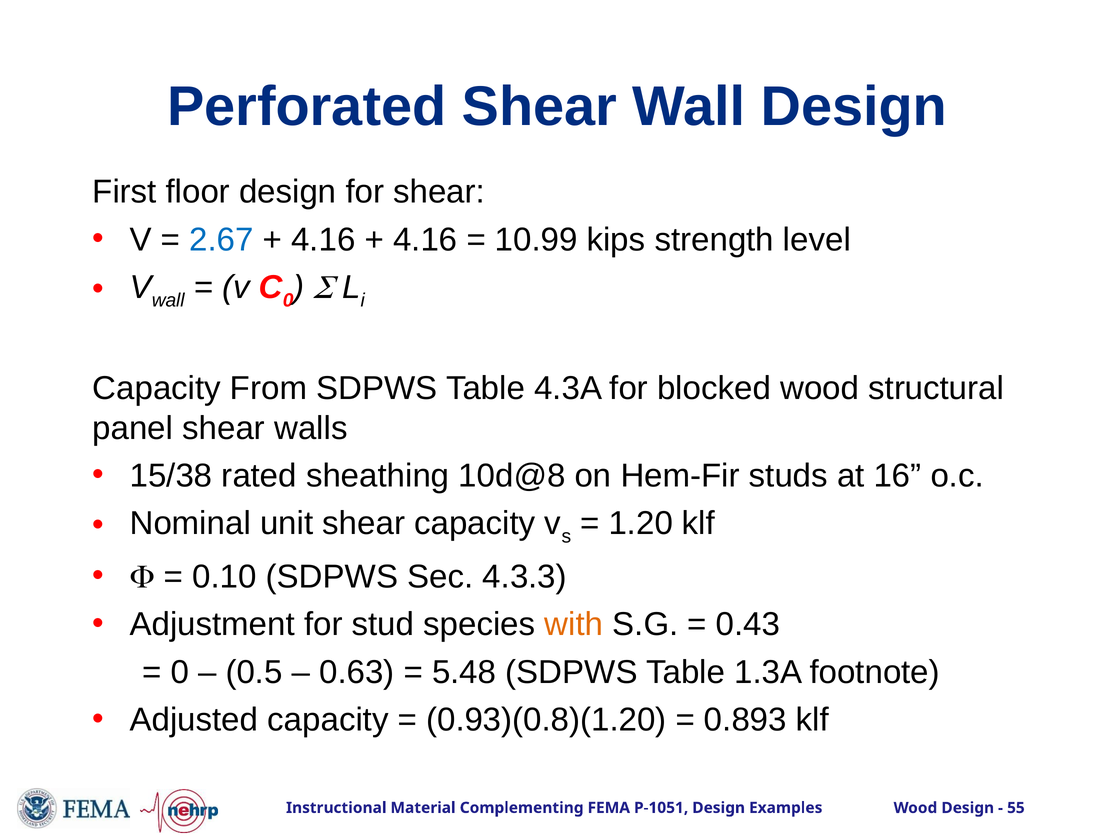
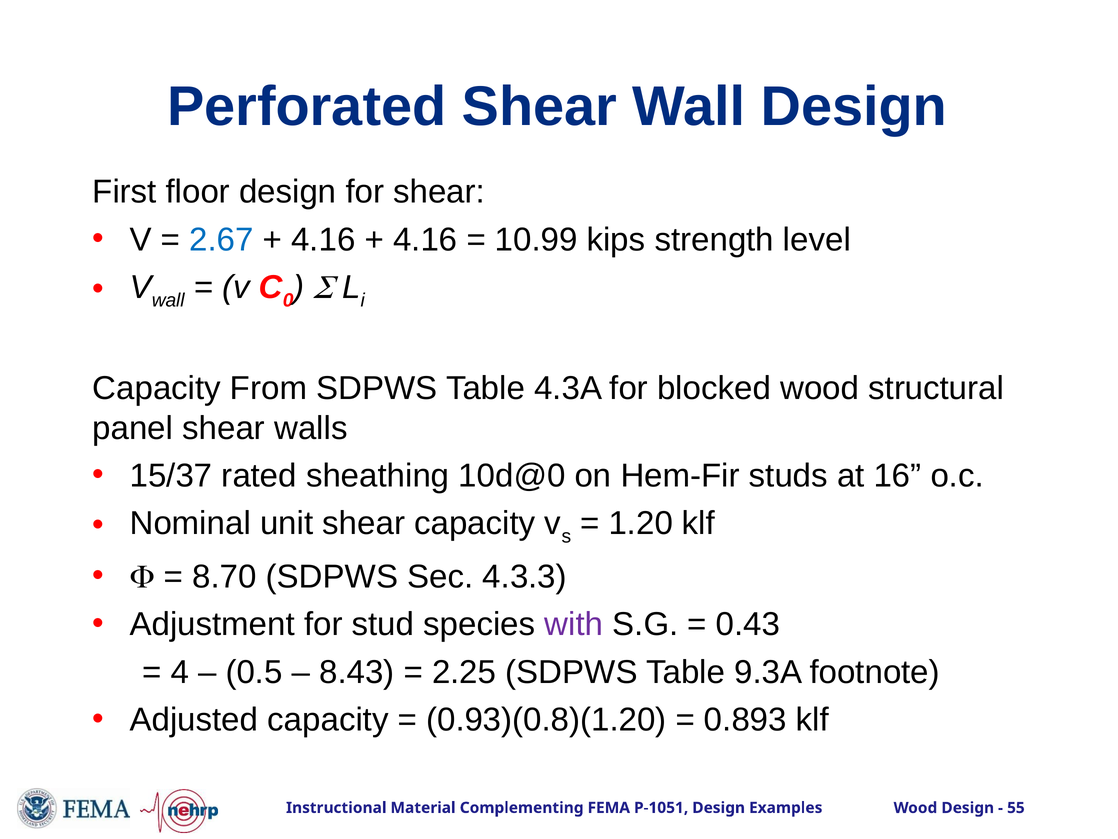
15/38: 15/38 -> 15/37 (171, 476)
10d@8: 10d@8 -> 10d@0 (512, 476)
0.10: 0.10 -> 8.70 (225, 576)
with colour: orange -> purple (574, 624)
0: 0 -> 4 (180, 672)
0.63: 0.63 -> 8.43 (357, 672)
5.48: 5.48 -> 2.25 (464, 672)
1.3A: 1.3A -> 9.3A (768, 672)
